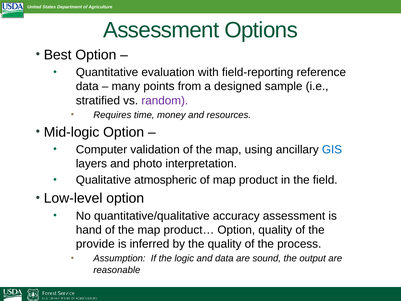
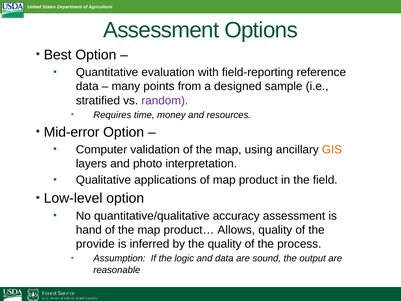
Mid-logic: Mid-logic -> Mid-error (72, 132)
GIS colour: blue -> orange (332, 150)
atmospheric: atmospheric -> applications (165, 180)
product… Option: Option -> Allows (236, 230)
